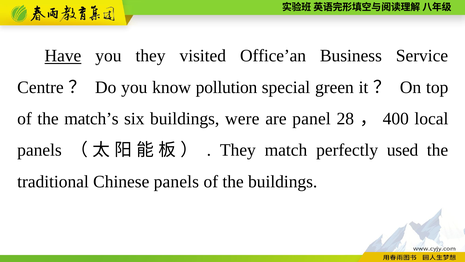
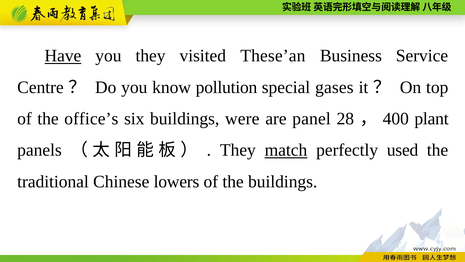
Office’an: Office’an -> These’an (273, 56)
green: green -> gases (334, 87)
match’s: match’s -> office’s (91, 119)
local: local -> plant (432, 119)
match underline: none -> present (286, 150)
Chinese panels: panels -> lowers (177, 181)
